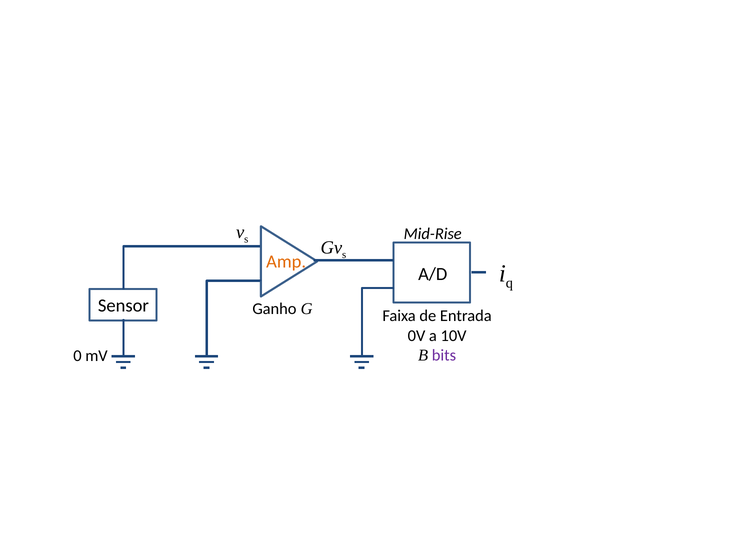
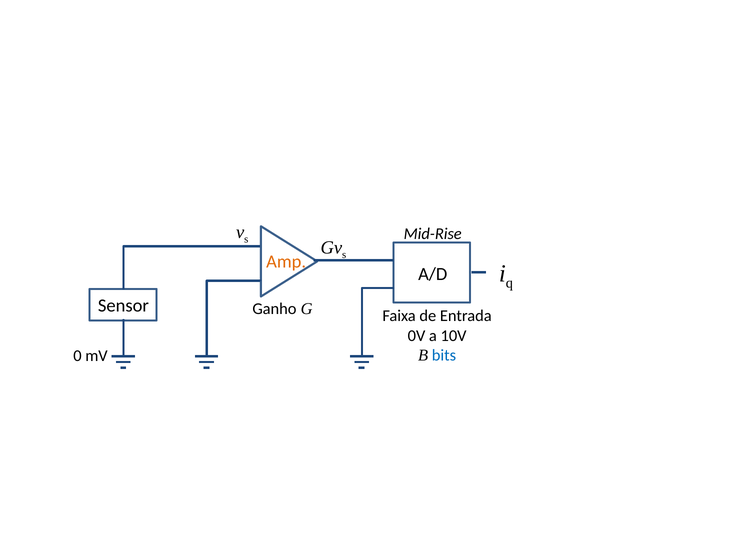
bits colour: purple -> blue (444, 355)
